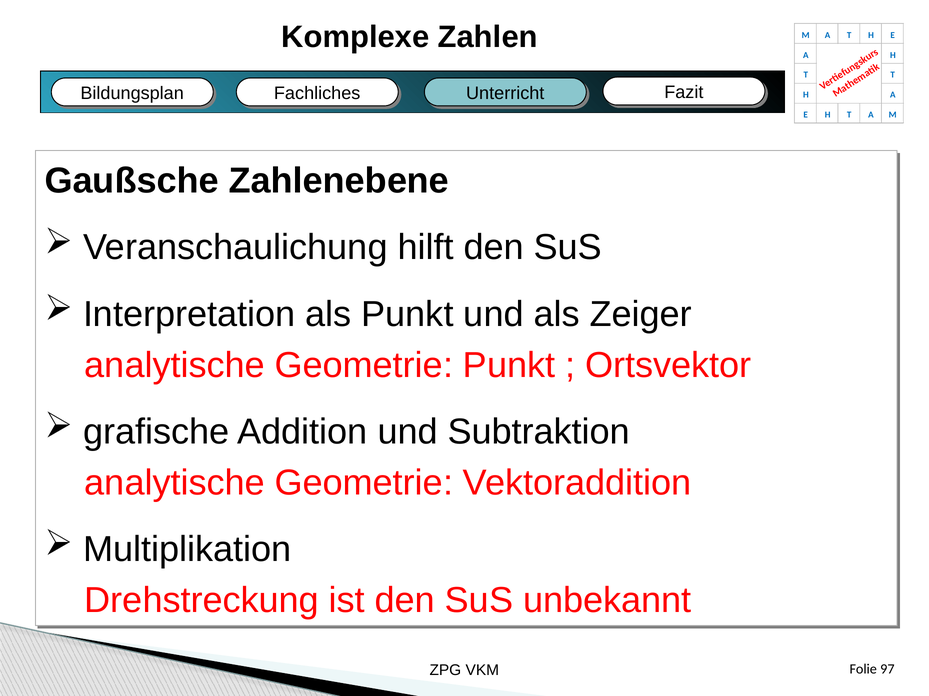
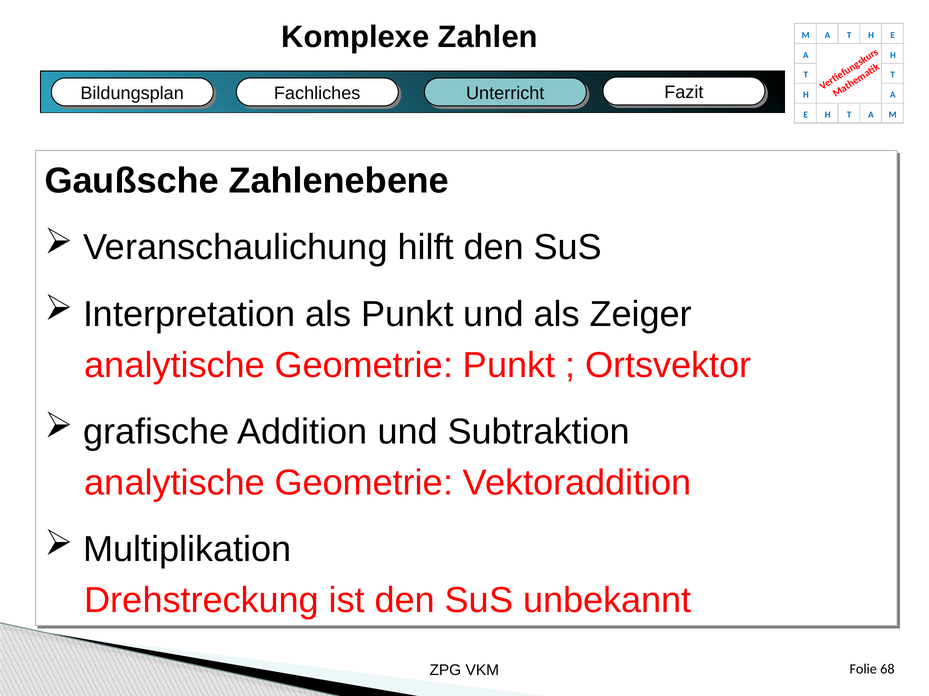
97: 97 -> 68 (887, 670)
